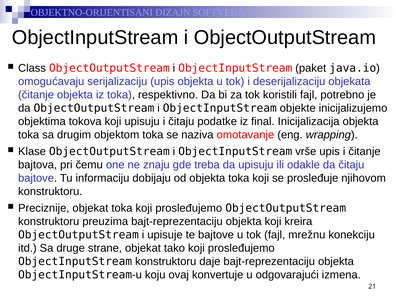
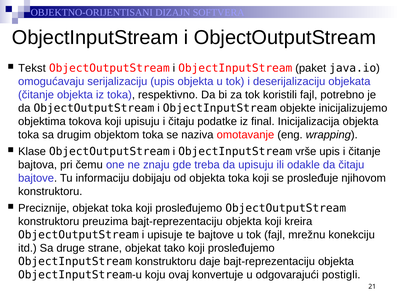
Class: Class -> Tekst (32, 68)
izmena: izmena -> postigli (341, 275)
